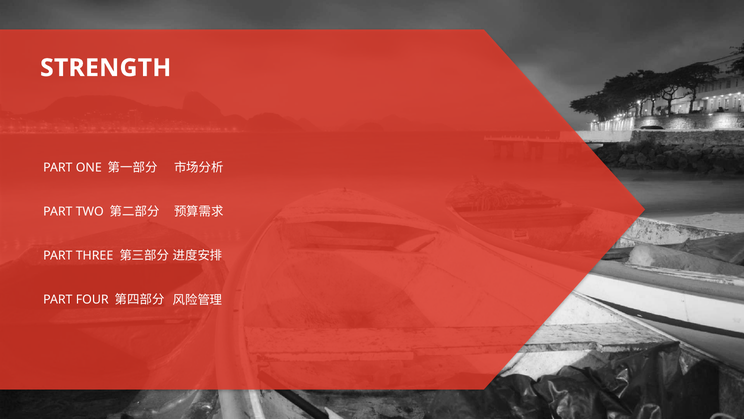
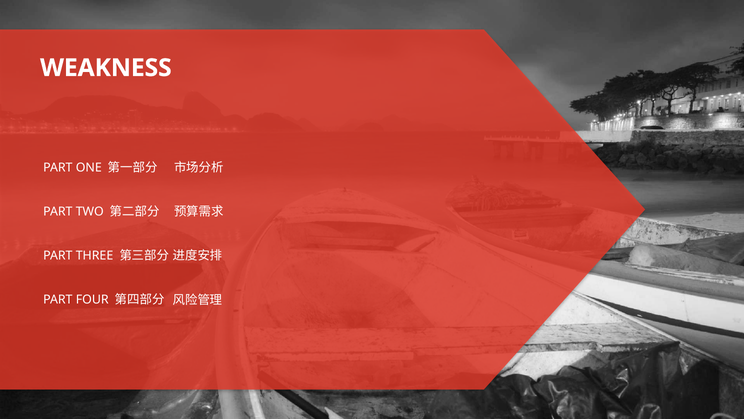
STRENGTH: STRENGTH -> WEAKNESS (106, 68)
